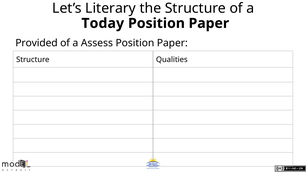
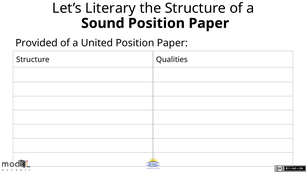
Today: Today -> Sound (103, 23)
Assess: Assess -> United (97, 43)
